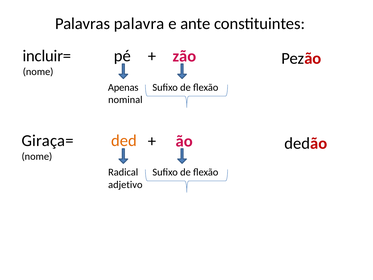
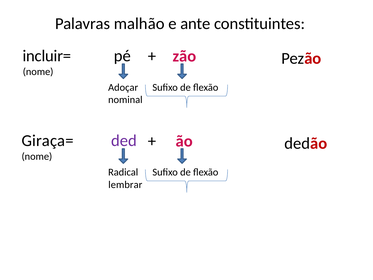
palavra: palavra -> malhão (139, 24)
Apenas: Apenas -> Adoçar (123, 87)
ded colour: orange -> purple (124, 141)
adjetivo: adjetivo -> lembrar (125, 184)
